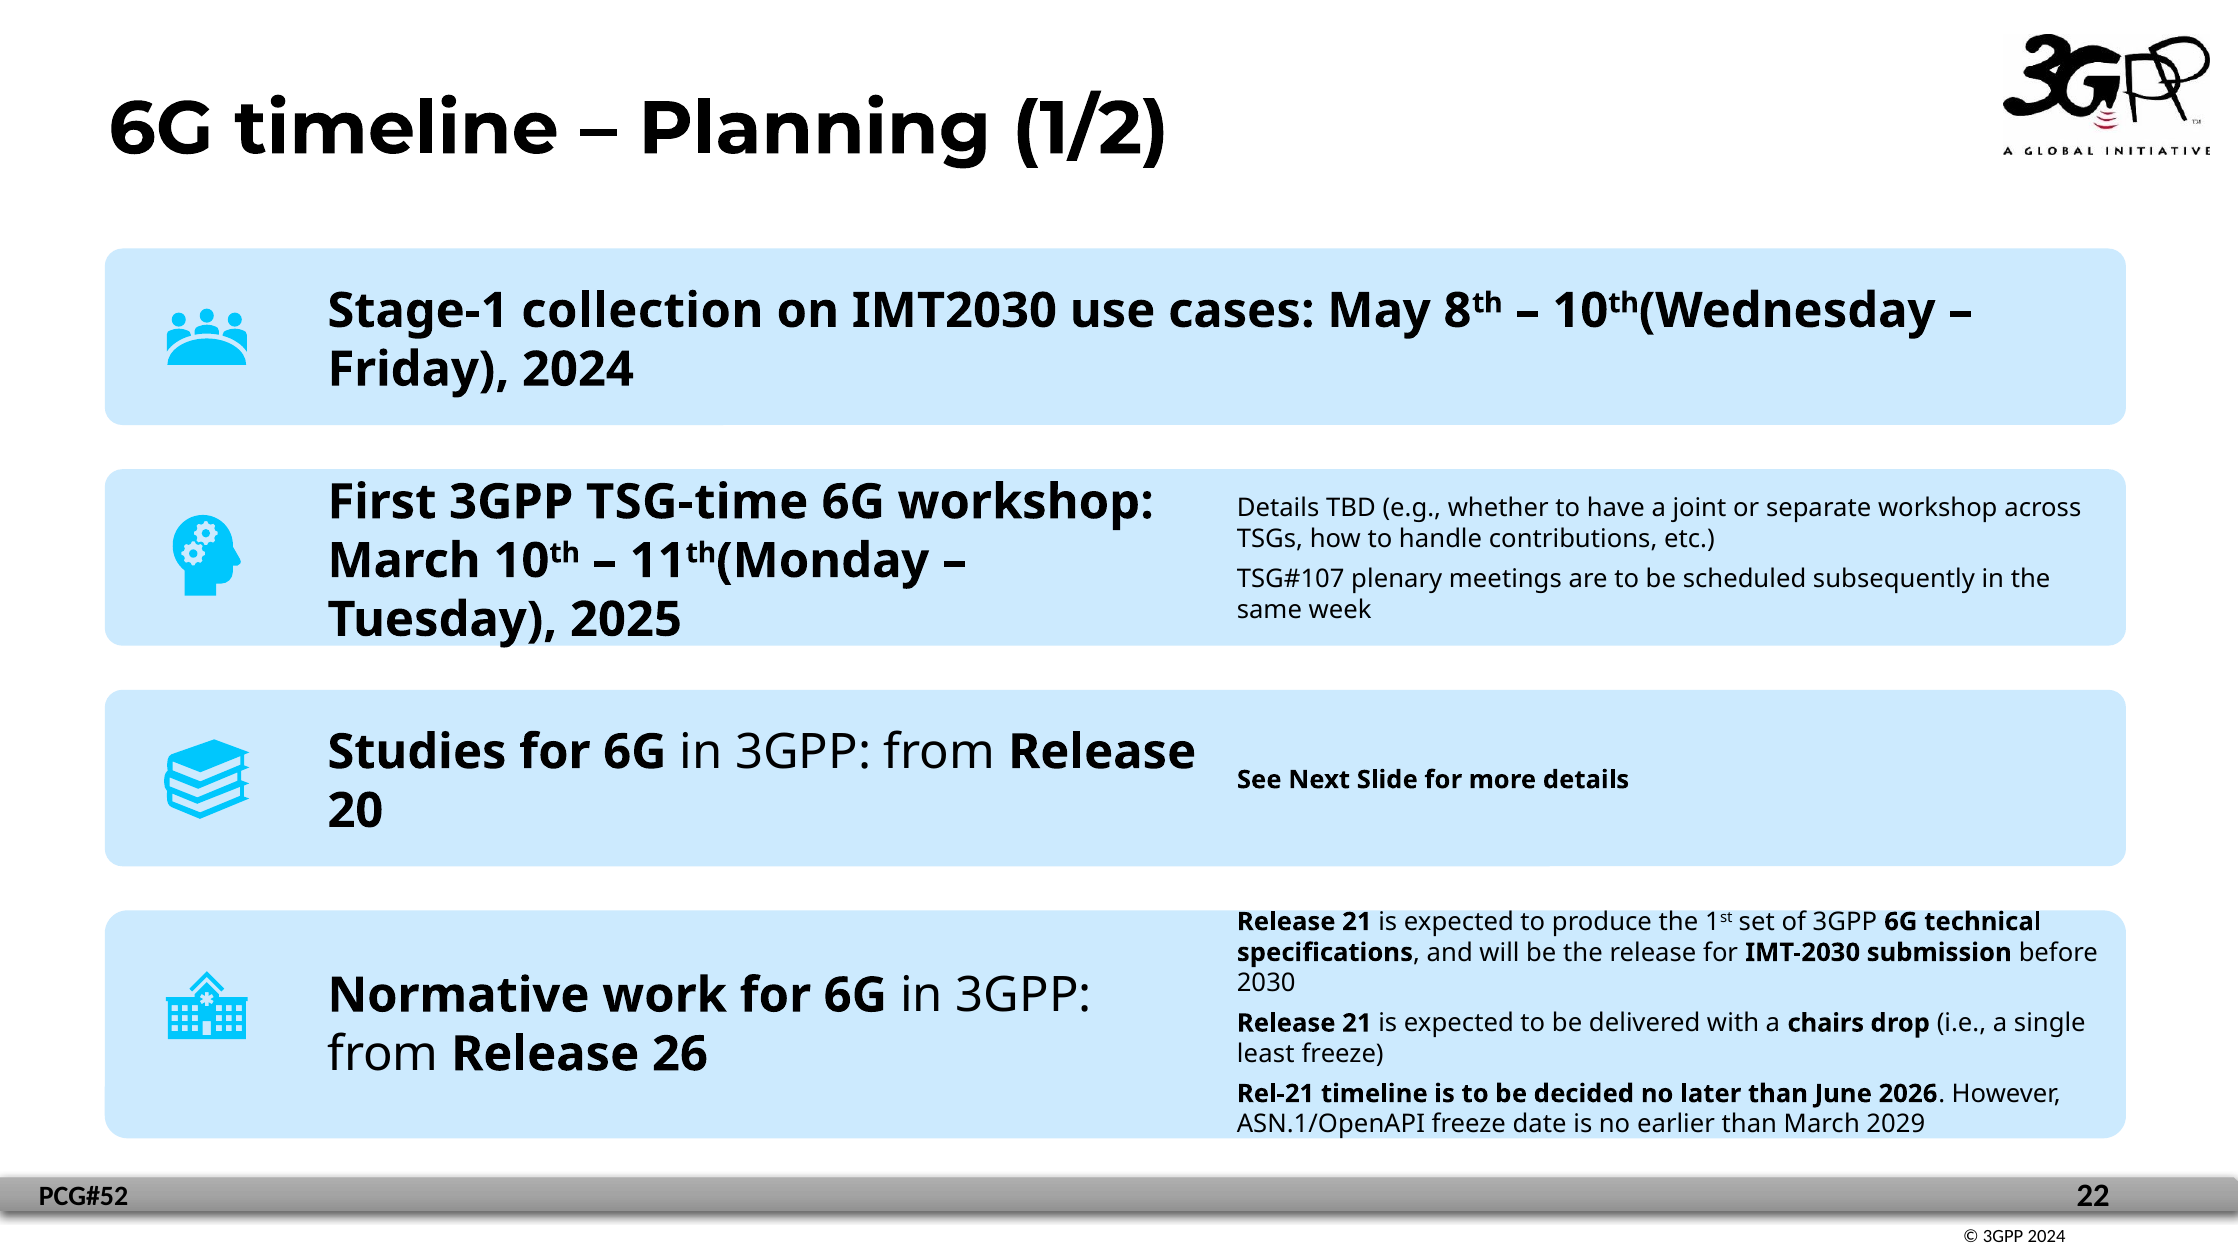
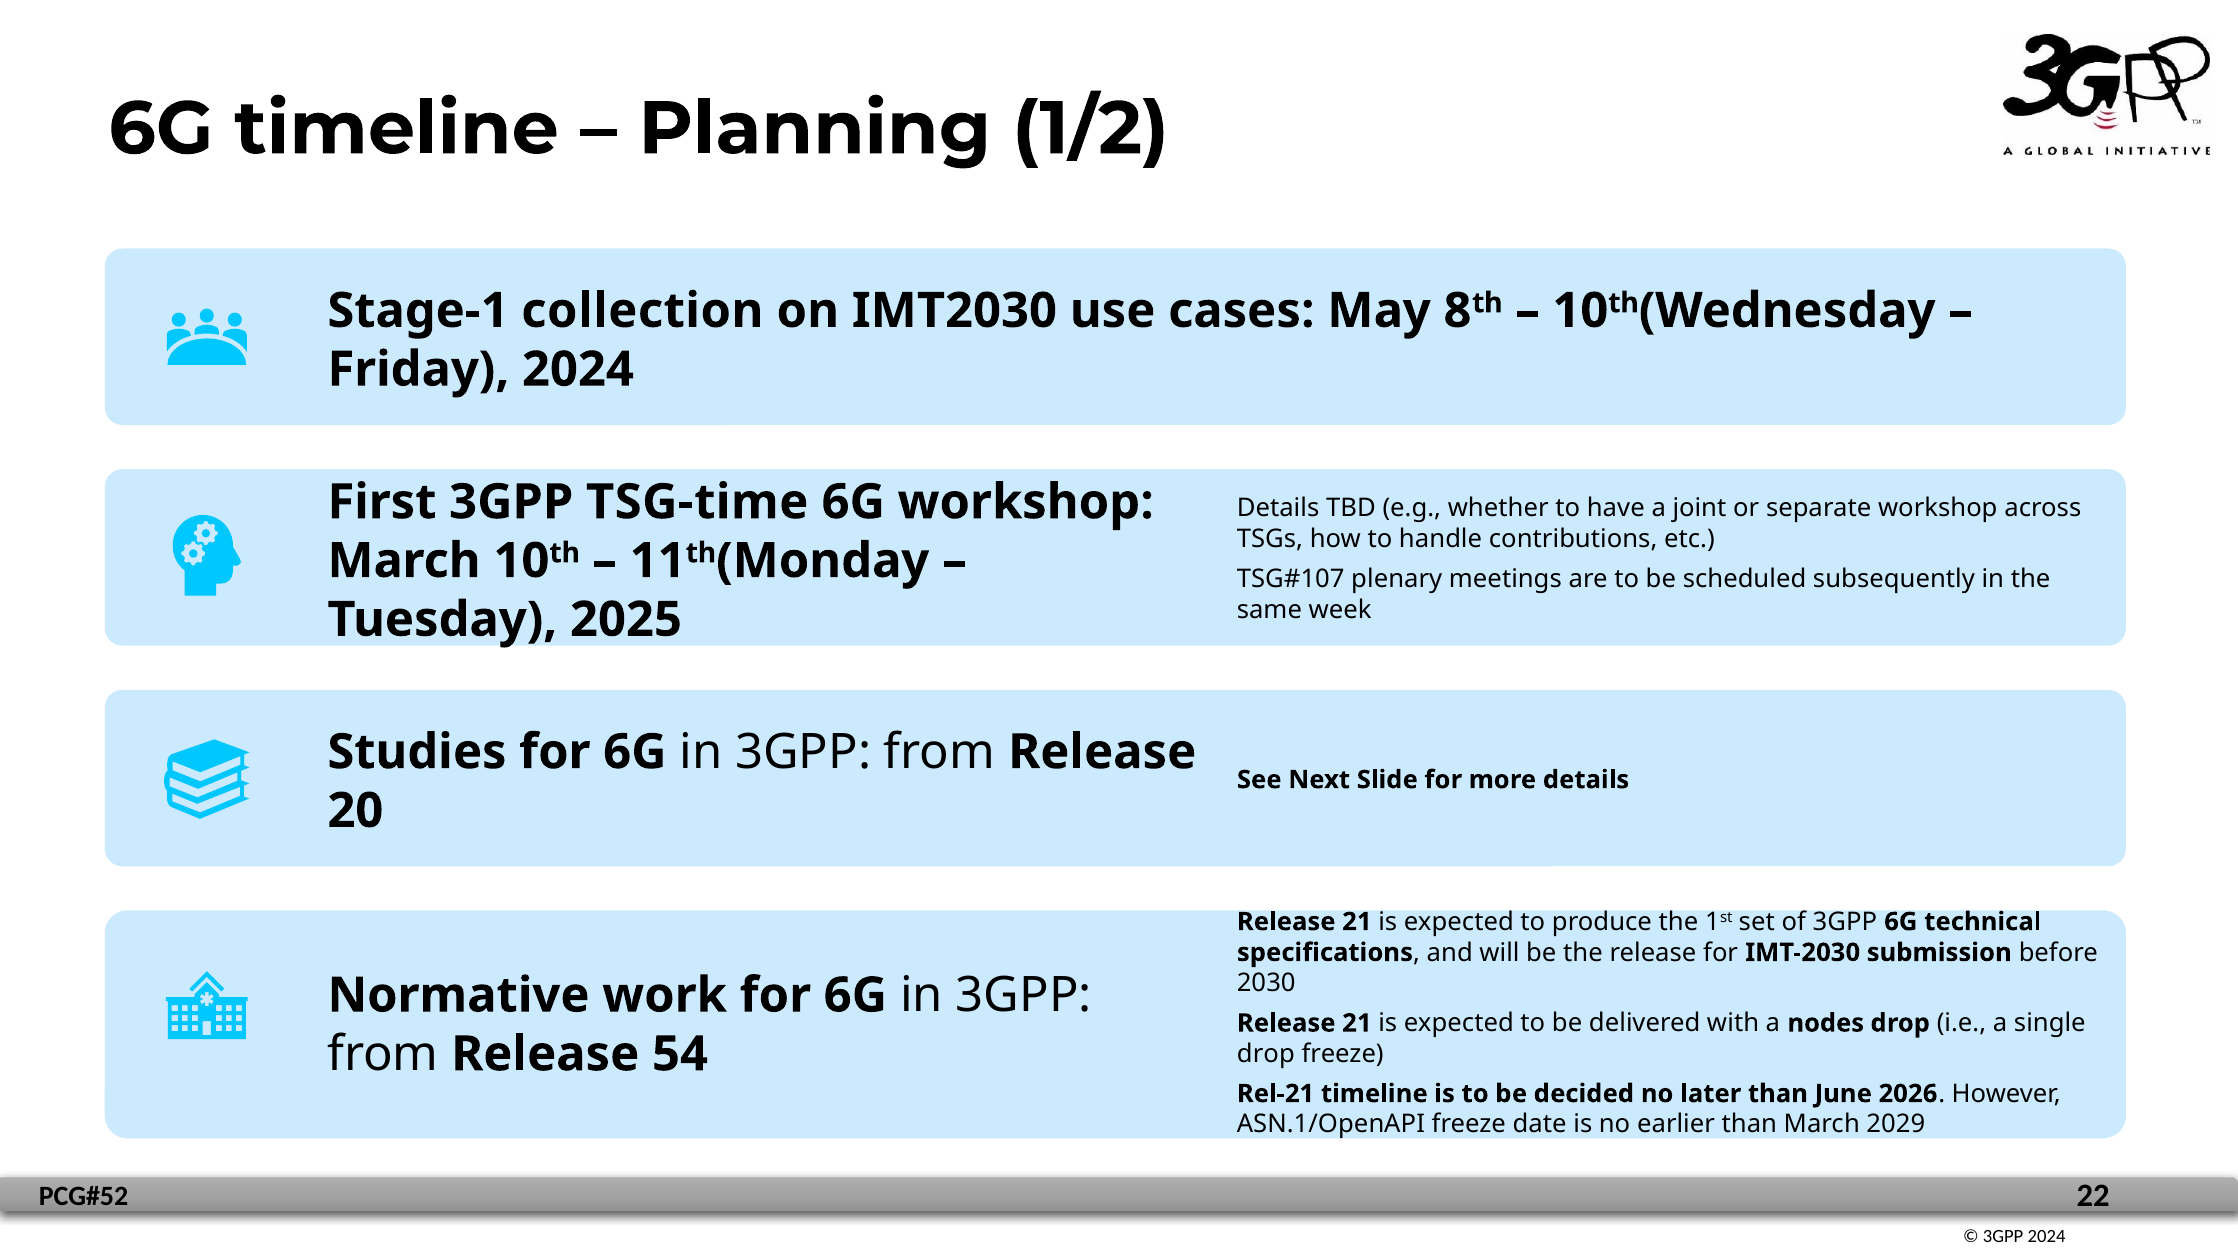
chairs: chairs -> nodes (1826, 1023)
26: 26 -> 54 (680, 1054)
least: least -> drop (1266, 1054)
